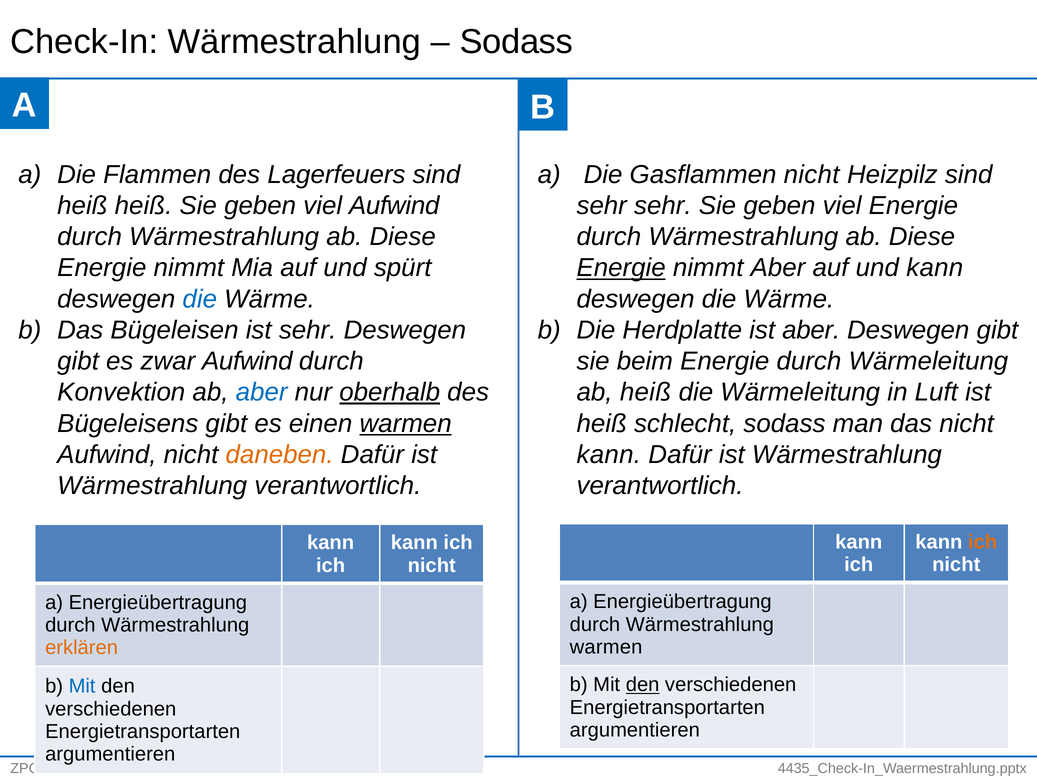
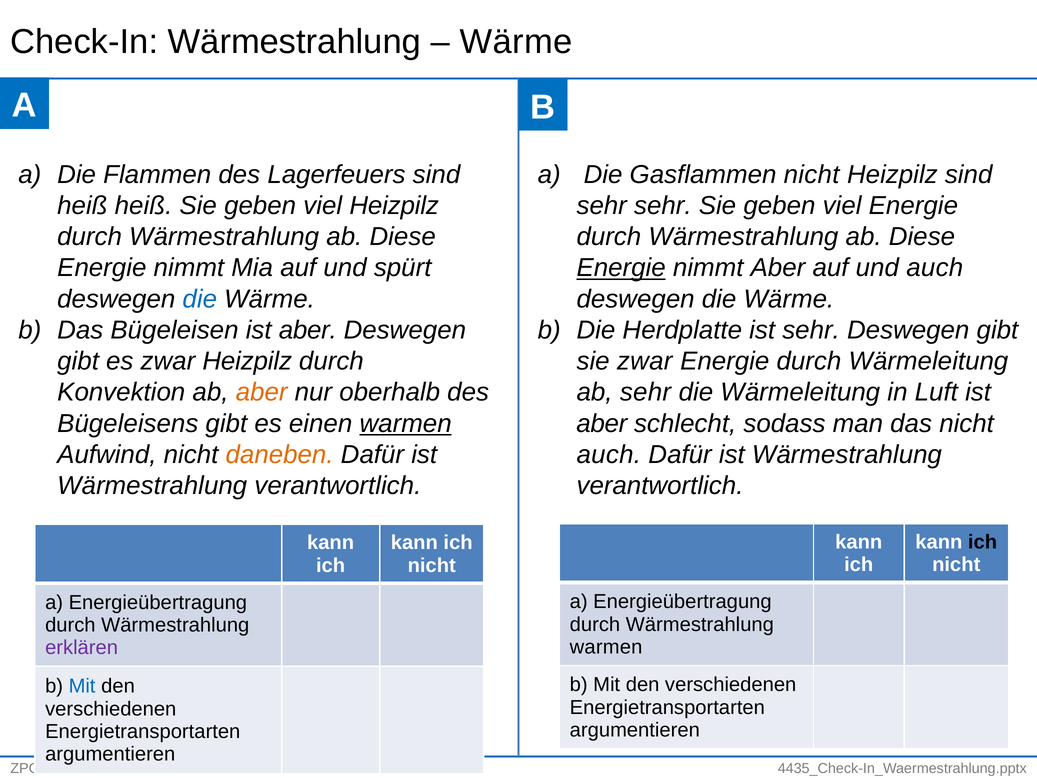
Sodass: Sodass -> Wärme (516, 42)
viel Aufwind: Aufwind -> Heizpilz (394, 206)
und kann: kann -> auch (935, 268)
Bügeleisen ist sehr: sehr -> aber (308, 330)
ist aber: aber -> sehr (811, 330)
zwar Aufwind: Aufwind -> Heizpilz (247, 361)
sie beim: beim -> zwar (645, 361)
aber colour: blue -> orange (262, 392)
oberhalb underline: present -> none (390, 392)
ab heiß: heiß -> sehr (645, 392)
heiß: heiß -> aber (602, 423)
kann: kann -> auch (609, 454)
ich colour: orange -> black (983, 542)
erklären colour: orange -> purple (82, 648)
den underline: present -> none (643, 685)
